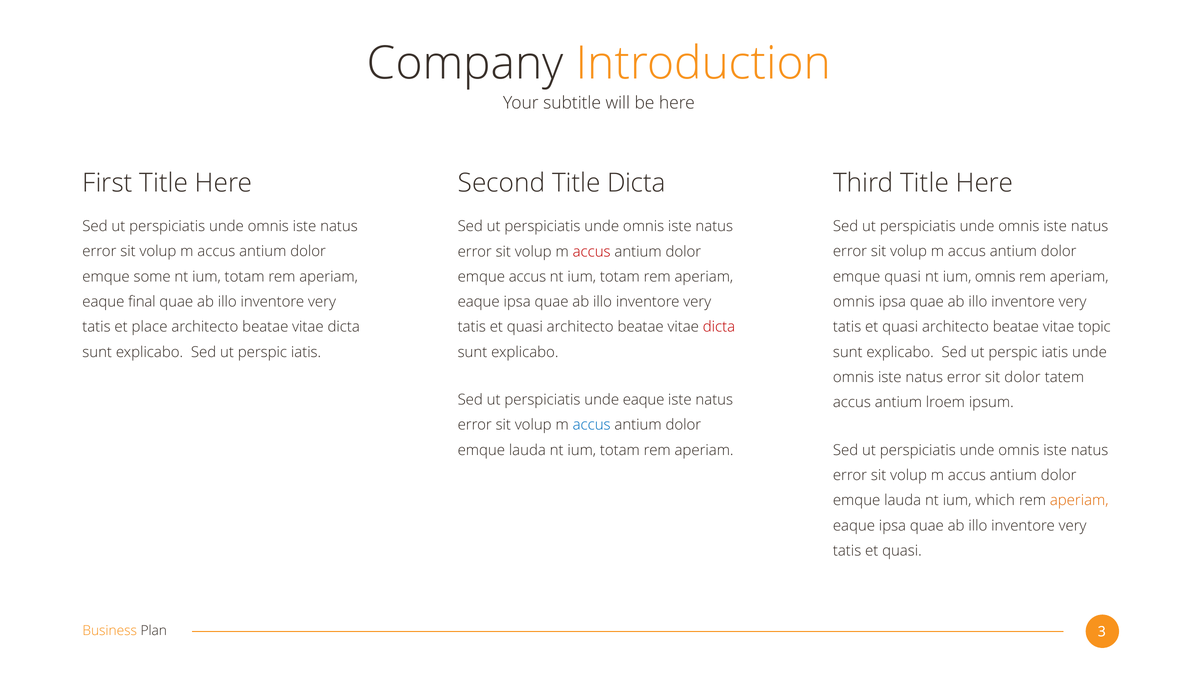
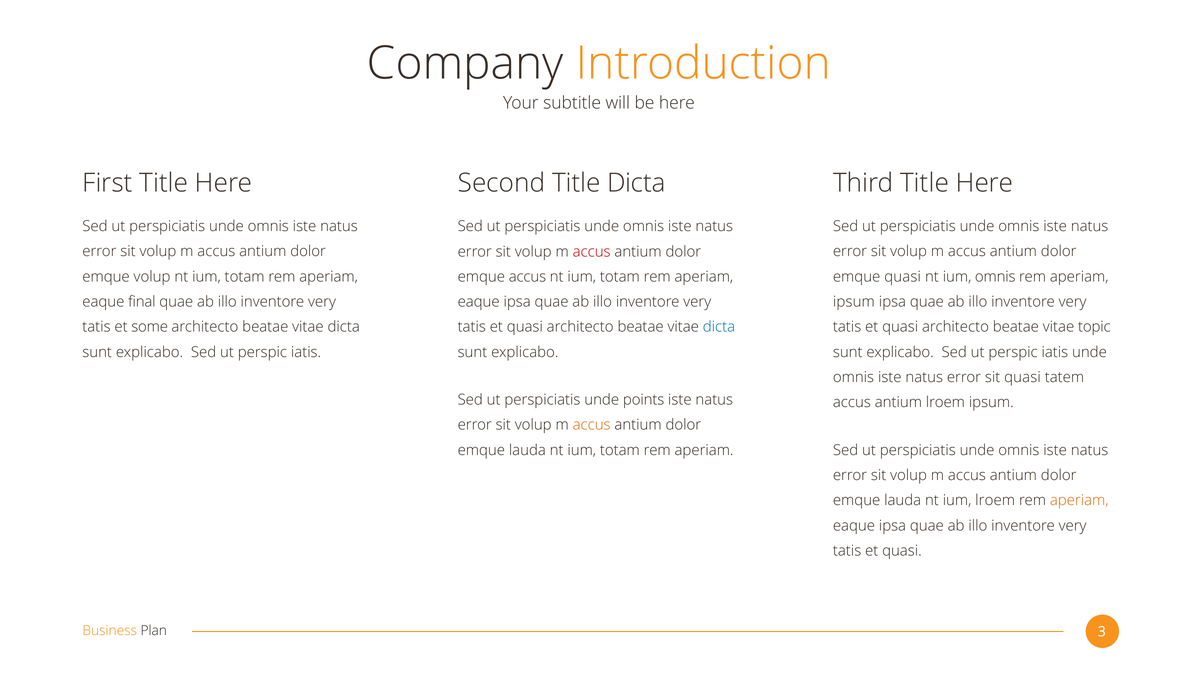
emque some: some -> volup (152, 277)
omnis: omnis -> ipsum (854, 302)
place: place -> some (150, 327)
dicta colour: red -> blue (719, 327)
sit dolor: dolor -> quasi (1022, 377)
unde eaque: eaque -> points (644, 400)
accus colour: blue -> orange (592, 425)
ium which: which -> lroem (995, 500)
